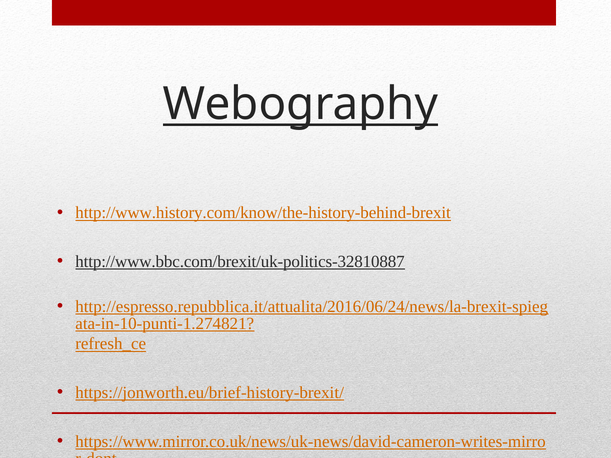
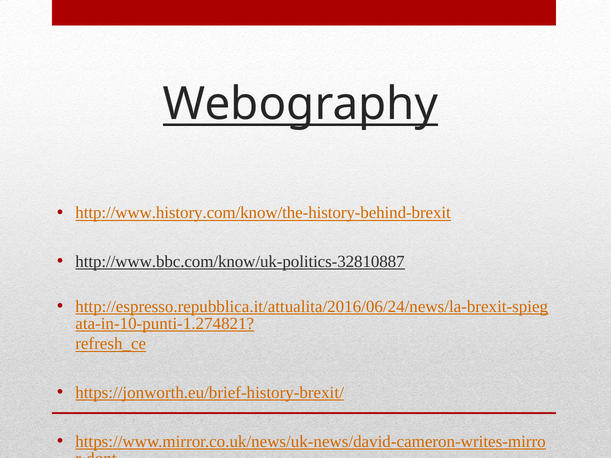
http://www.bbc.com/brexit/uk-politics-32810887: http://www.bbc.com/brexit/uk-politics-32810887 -> http://www.bbc.com/know/uk-politics-32810887 (240, 262)
